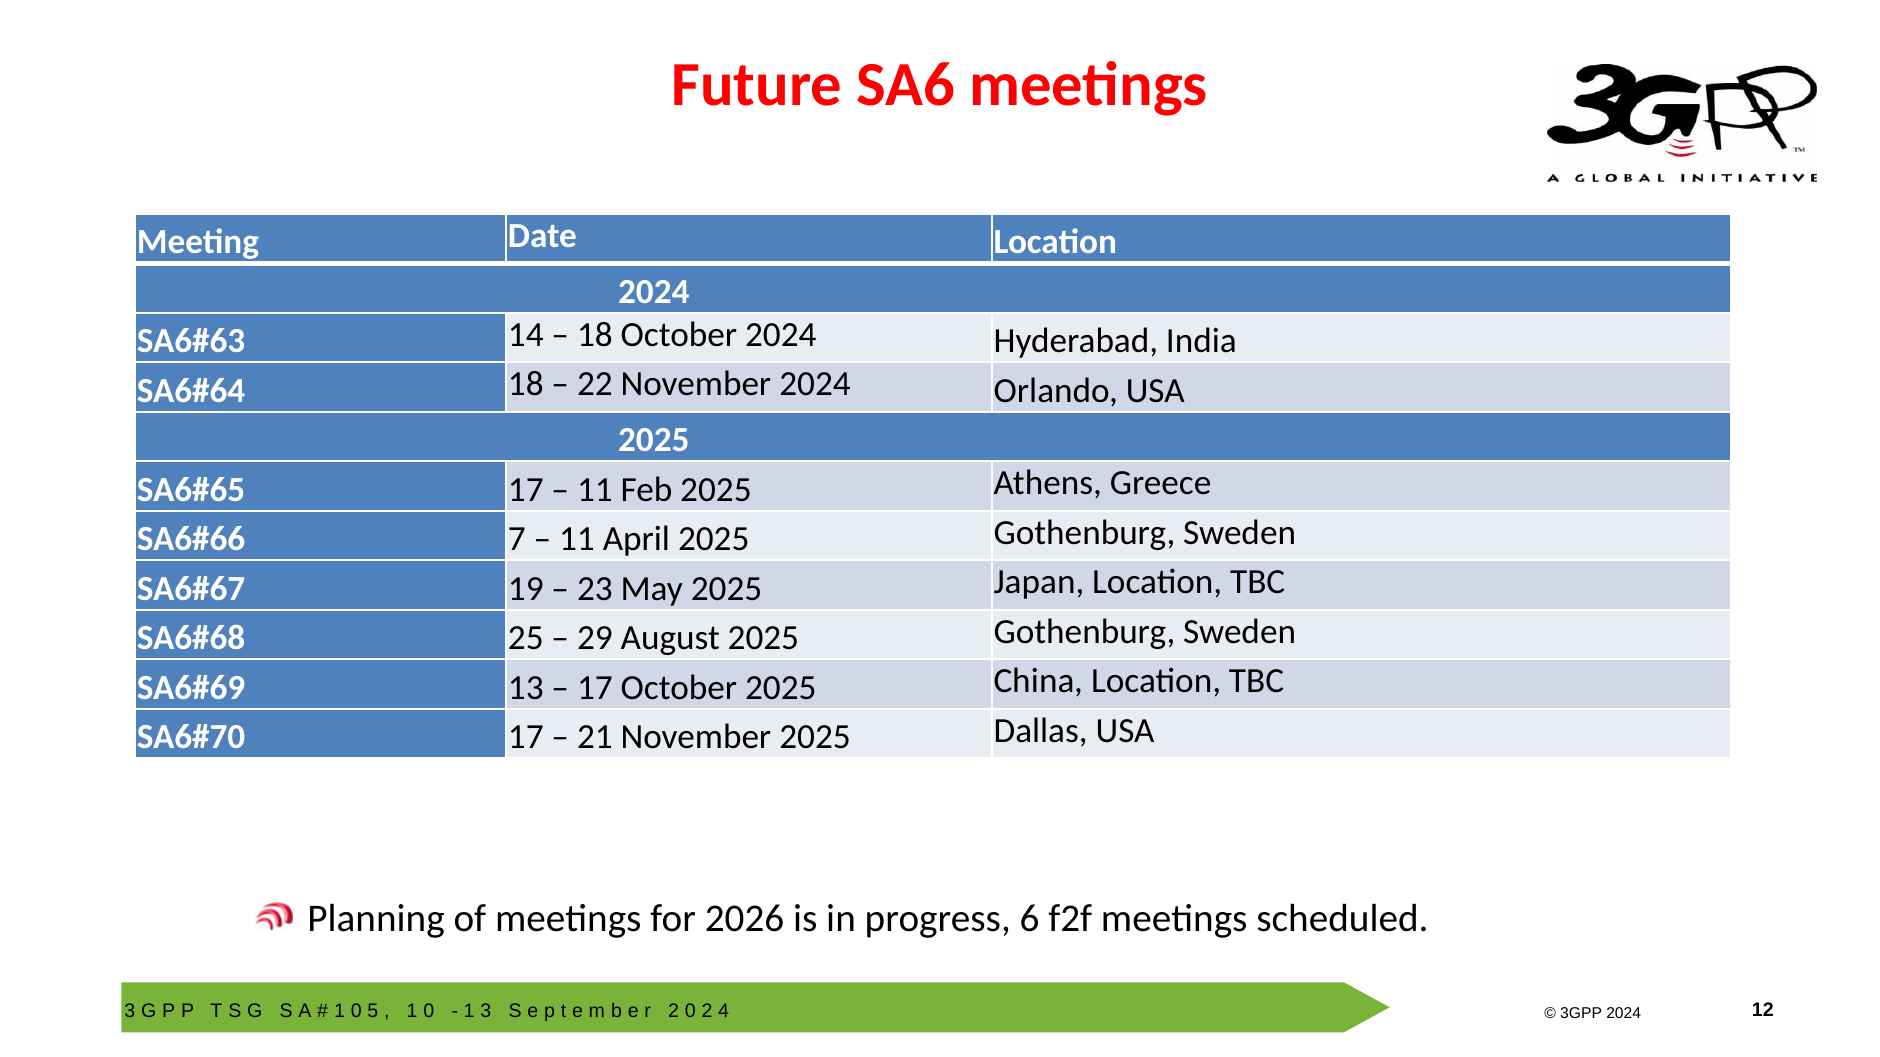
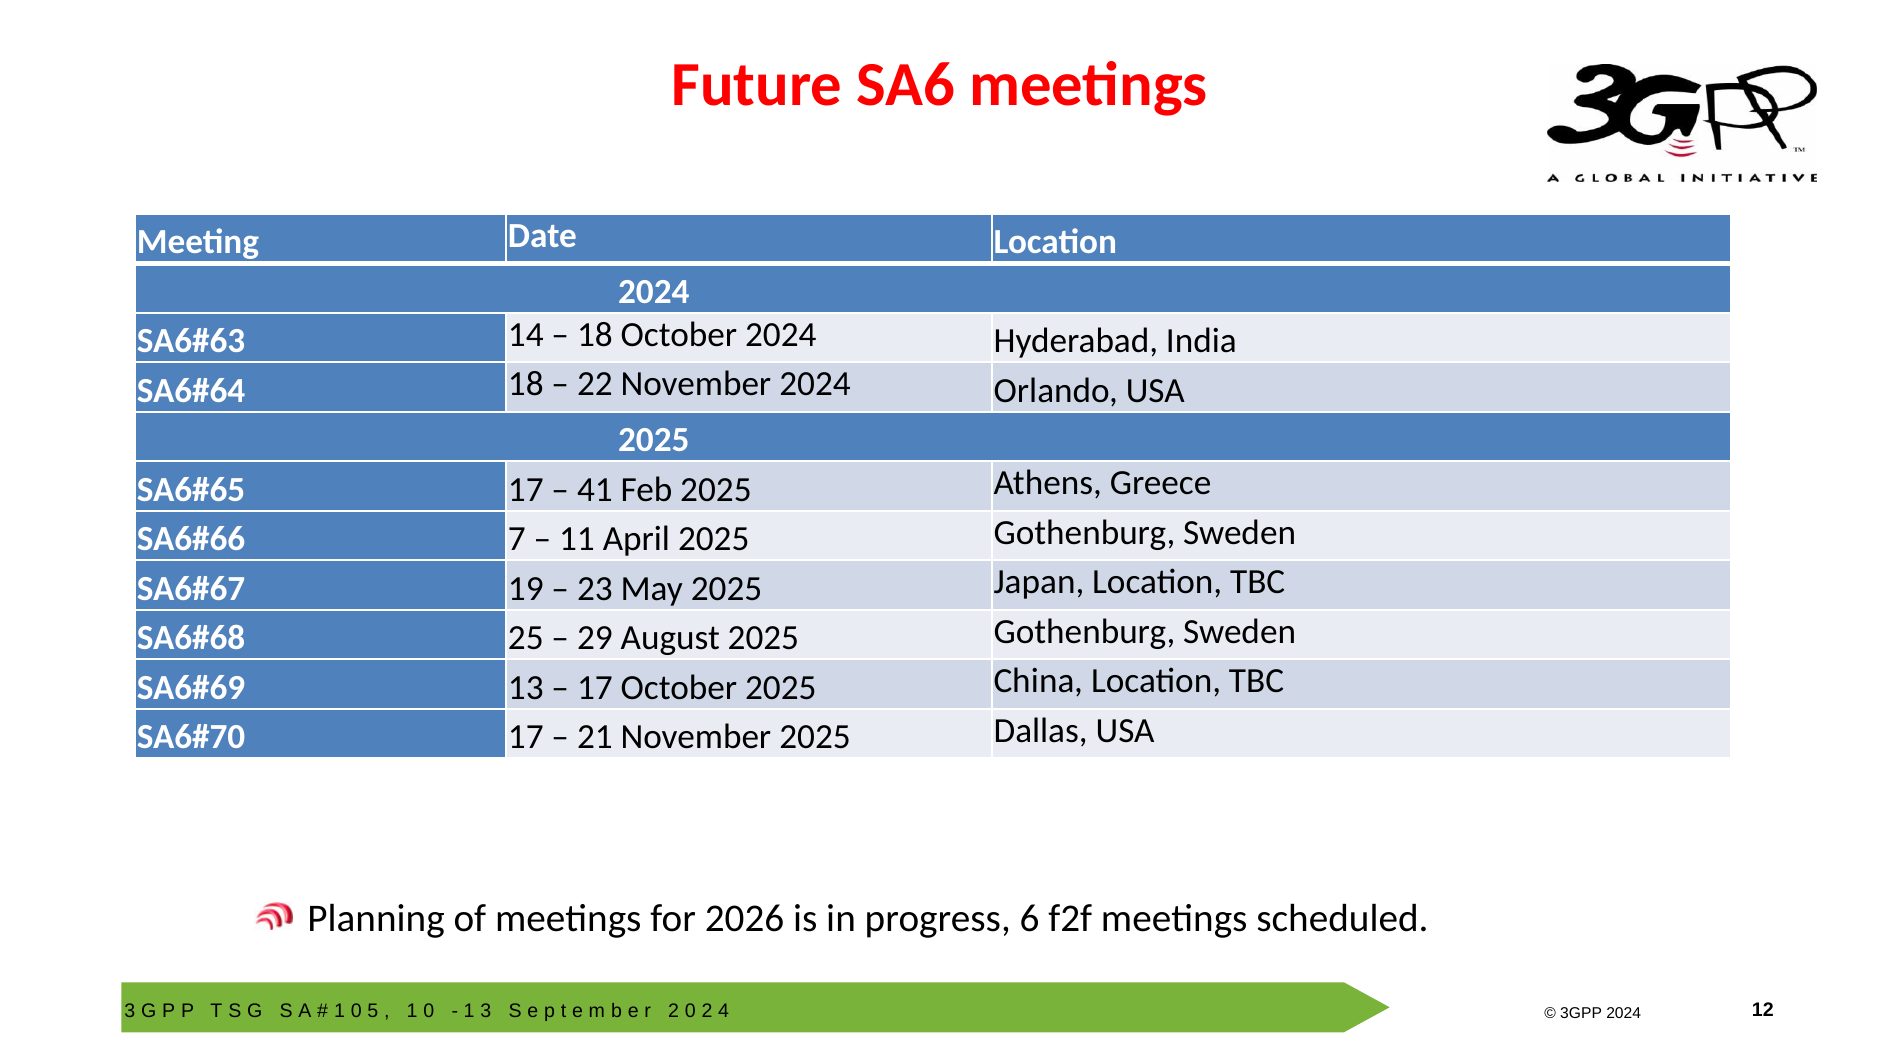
11: 11 -> 41 (595, 490)
